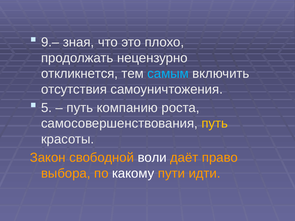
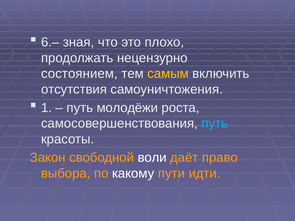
9.–: 9.– -> 6.– (50, 42)
откликнется: откликнется -> состоянием (79, 74)
самым colour: light blue -> yellow (168, 74)
5: 5 -> 1 (47, 108)
компанию: компанию -> молодёжи (127, 108)
путь colour: yellow -> light blue (215, 124)
